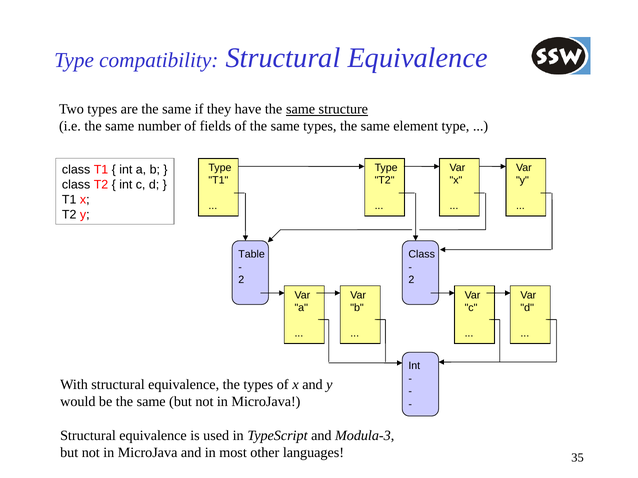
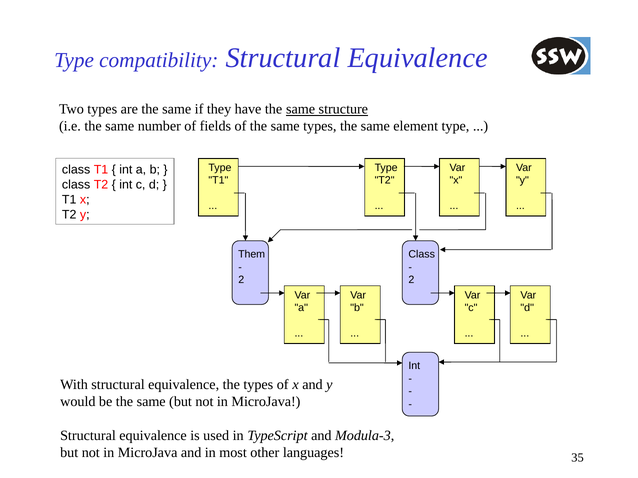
Table: Table -> Them (252, 255)
